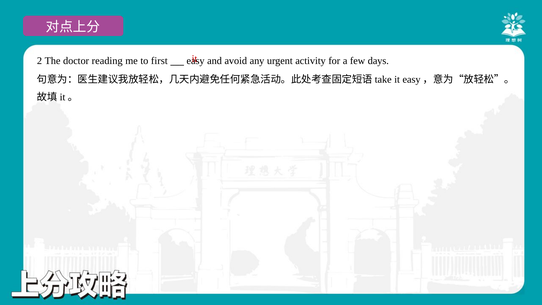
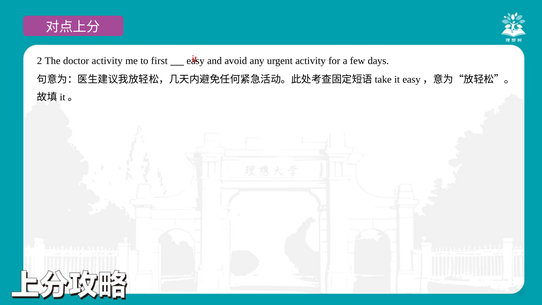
doctor reading: reading -> activity (107, 61)
